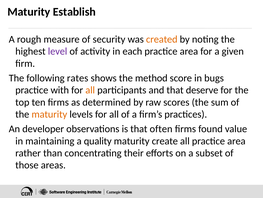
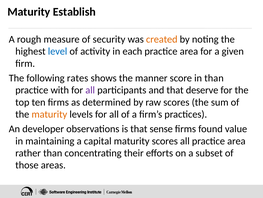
level colour: purple -> blue (58, 51)
method: method -> manner (151, 78)
in bugs: bugs -> than (214, 78)
all colour: orange -> purple (90, 90)
often: often -> sense (161, 128)
quality: quality -> capital (98, 140)
maturity create: create -> scores (165, 140)
